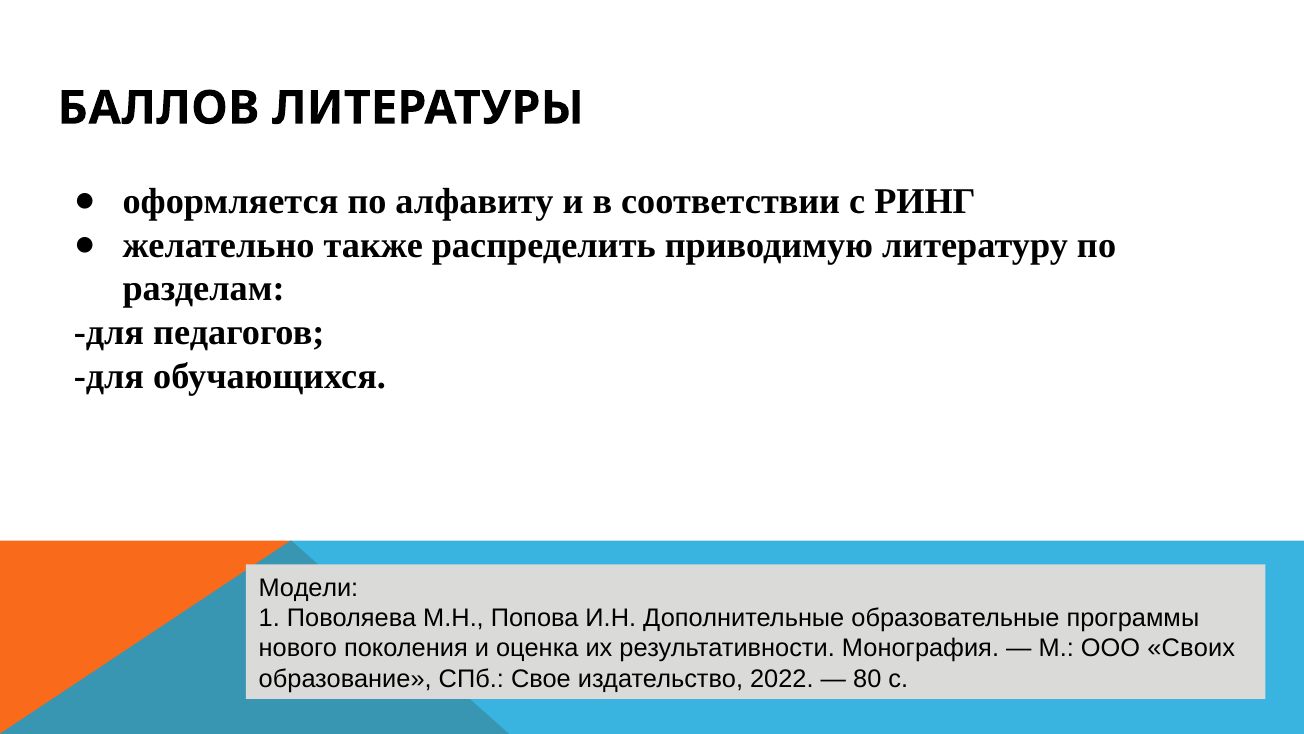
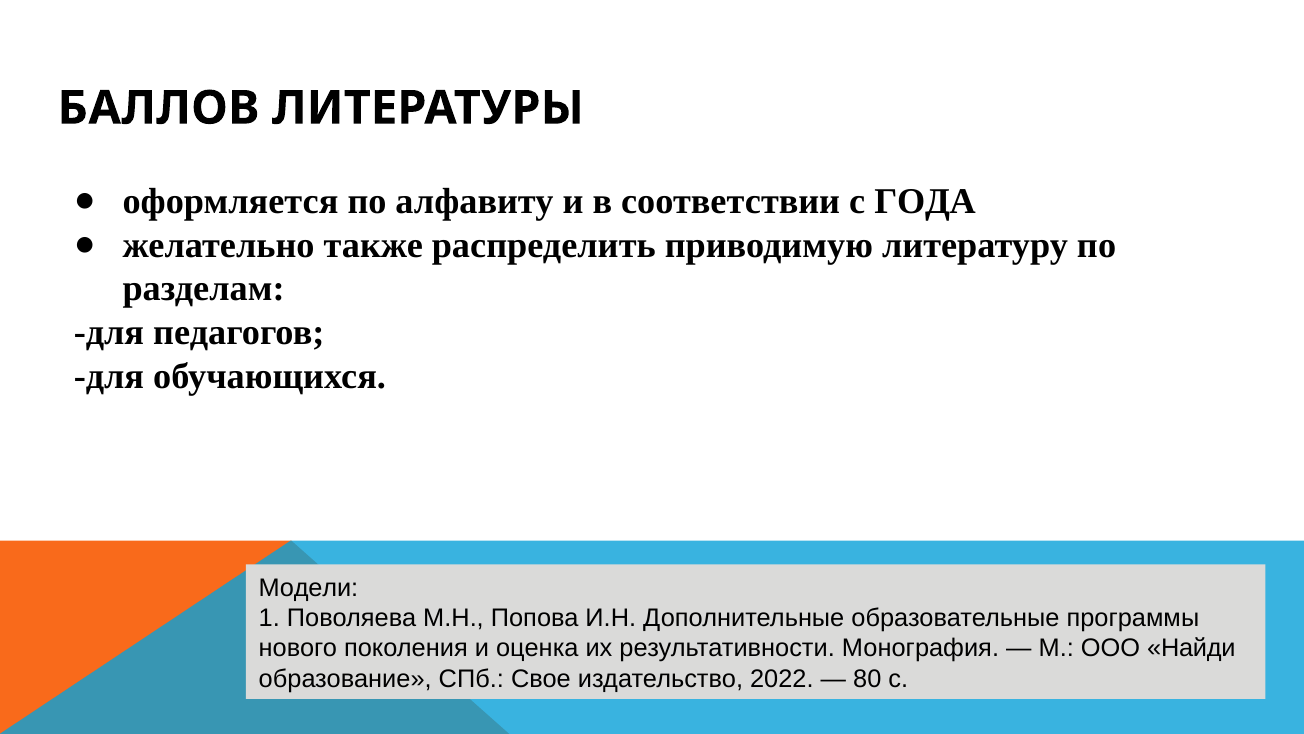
РИНГ: РИНГ -> ГОДА (925, 202)
Своих: Своих -> Найди (1191, 648)
